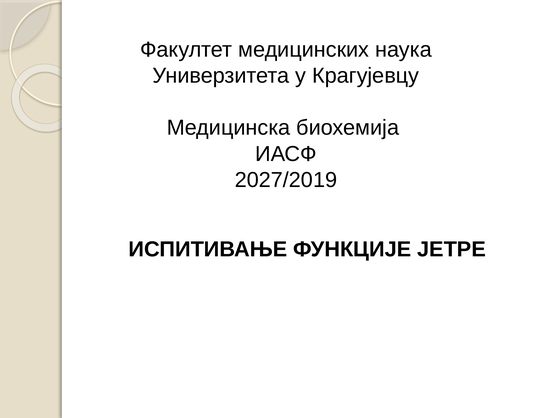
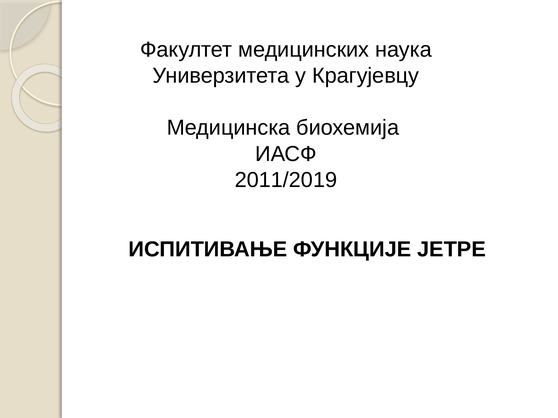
2027/2019: 2027/2019 -> 2011/2019 (286, 180)
